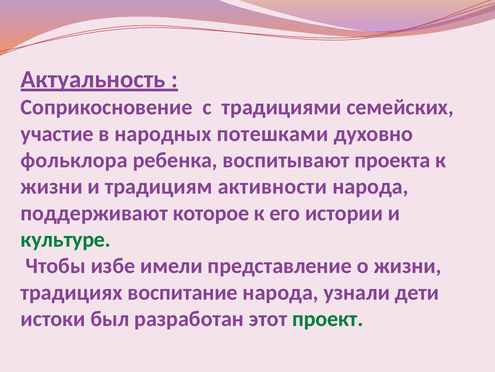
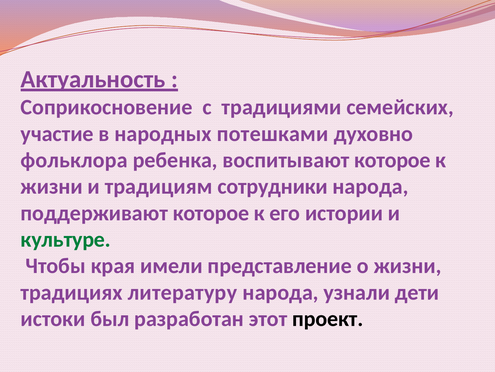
воспитывают проекта: проекта -> которое (392, 160)
активности: активности -> сотрудники (273, 186)
избе: избе -> края (113, 265)
воспитание: воспитание -> литературу (182, 292)
проект colour: green -> black (328, 318)
